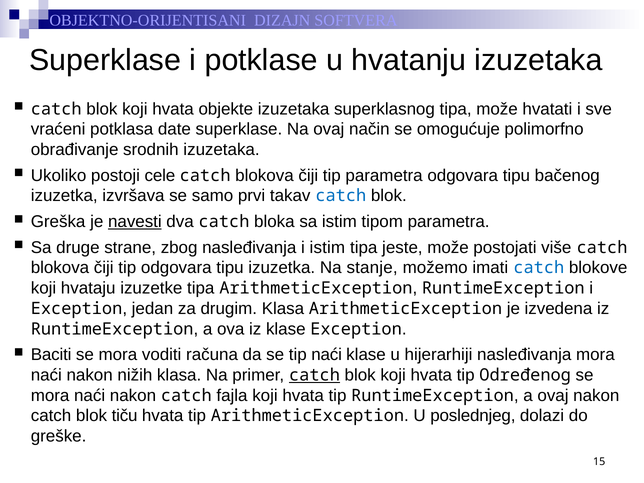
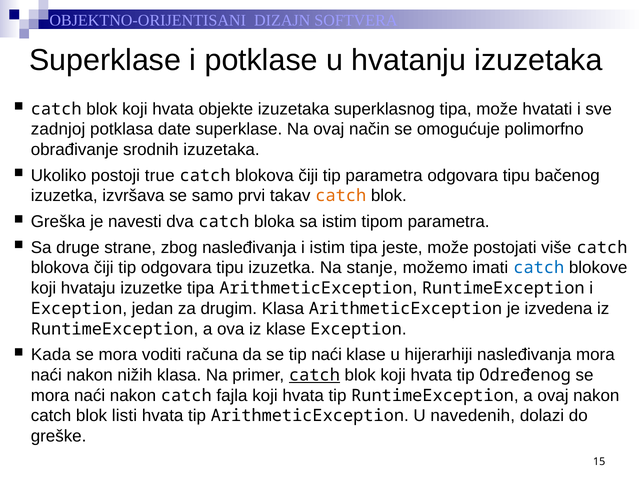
vraćeni: vraćeni -> zadnjoj (58, 129)
cele: cele -> true (160, 176)
catch colour: blue -> orange (341, 196)
navesti underline: present -> none (135, 222)
Baciti: Baciti -> Kada (51, 355)
tiču: tiču -> listi (124, 416)
poslednjeg: poslednjeg -> navedenih (473, 416)
